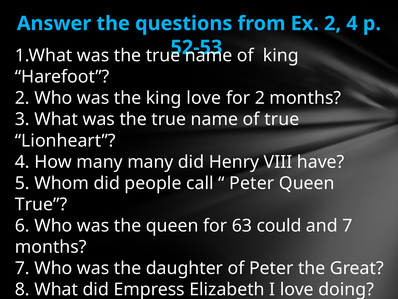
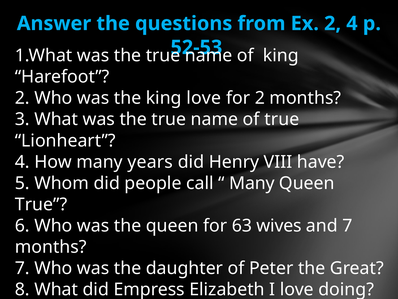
many many: many -> years (150, 162)
Peter: Peter -> Many (252, 183)
63 could: could -> wives (279, 225)
